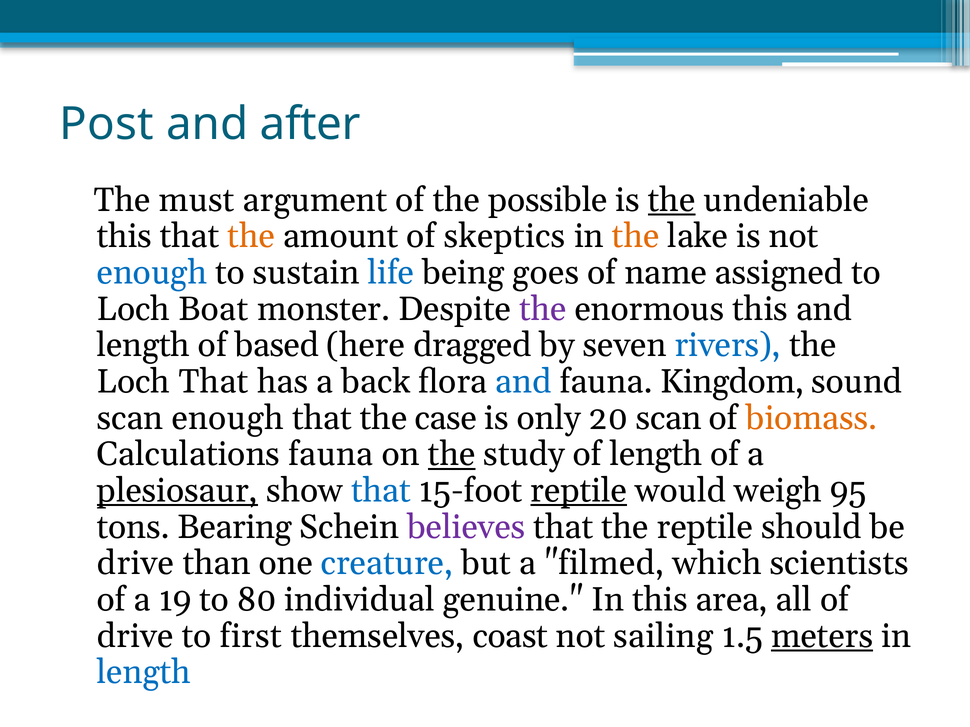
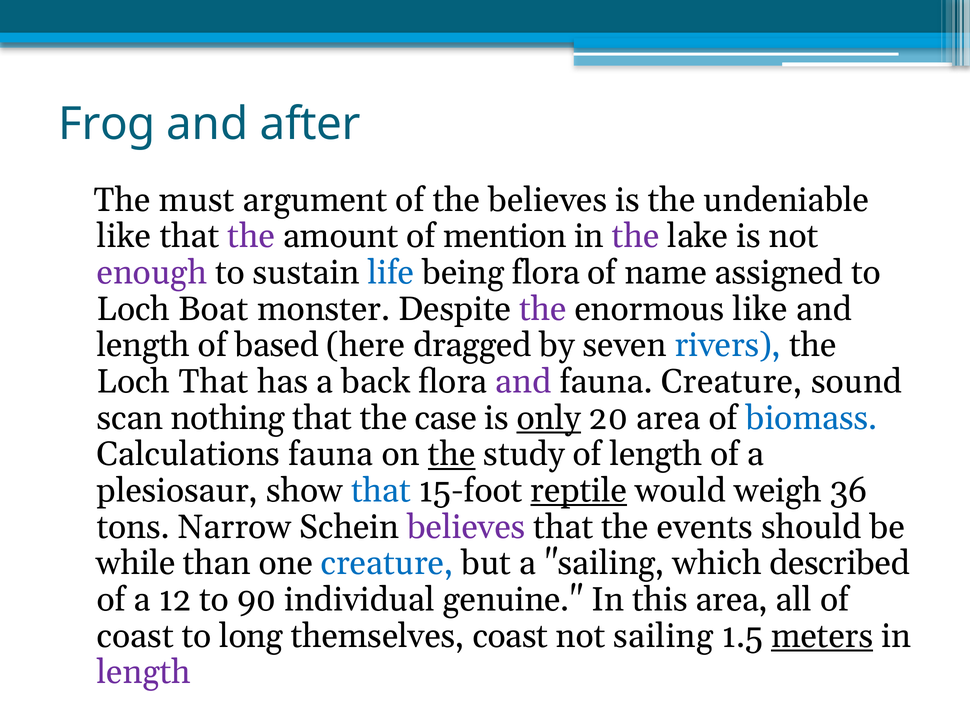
Post: Post -> Frog (107, 124)
the possible: possible -> believes (548, 200)
the underline: present -> none (672, 200)
this: this -> like (124, 236)
the colour: orange -> purple (251, 236)
skeptics: skeptics -> mention (505, 236)
the colour: orange -> purple (636, 236)
enough colour: blue -> purple (152, 273)
being goes: goes -> flora (546, 273)
enormous this: this -> like (760, 309)
and colour: blue -> purple (523, 382)
fauna Kingdom: Kingdom -> Creature (732, 382)
scan enough: enough -> nothing (228, 418)
only underline: none -> present (549, 418)
20 scan: scan -> area (668, 418)
biomass colour: orange -> blue (812, 418)
plesiosaur underline: present -> none (177, 491)
95: 95 -> 36 (848, 491)
Bearing: Bearing -> Narrow (235, 527)
the reptile: reptile -> events (705, 527)
drive: drive -> while (136, 564)
a filmed: filmed -> sailing (604, 564)
scientists: scientists -> described (839, 564)
19: 19 -> 12 (175, 600)
80: 80 -> 90 (257, 600)
drive: drive -> coast (135, 636)
first: first -> long (251, 636)
length colour: blue -> purple (144, 673)
